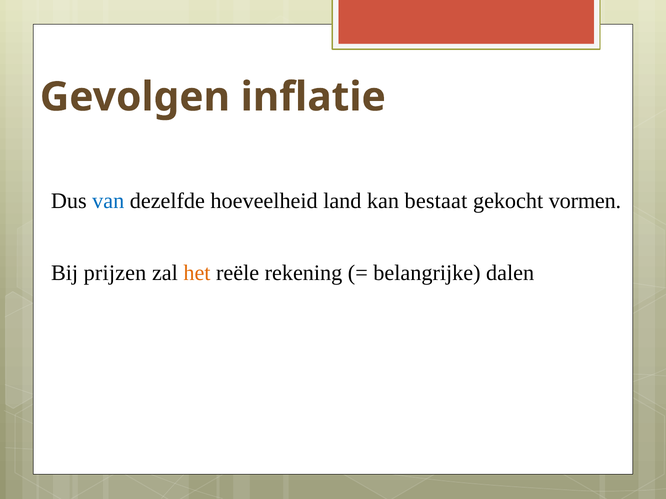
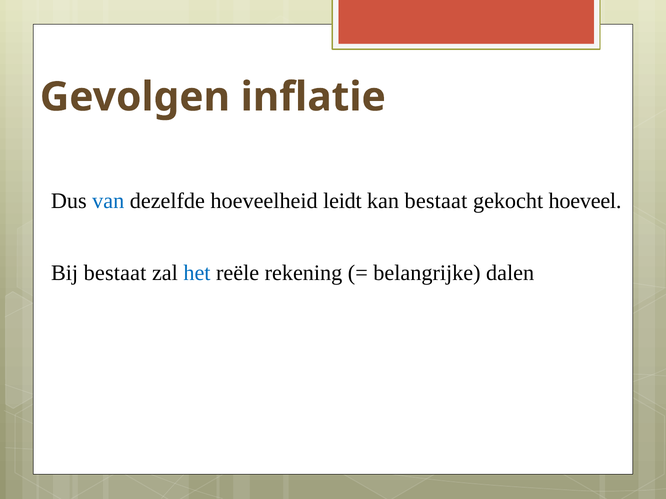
land: land -> leidt (342, 201)
vormen: vormen -> hoeveel (585, 201)
Bij prijzen: prijzen -> bestaat (115, 273)
het colour: orange -> blue (197, 273)
